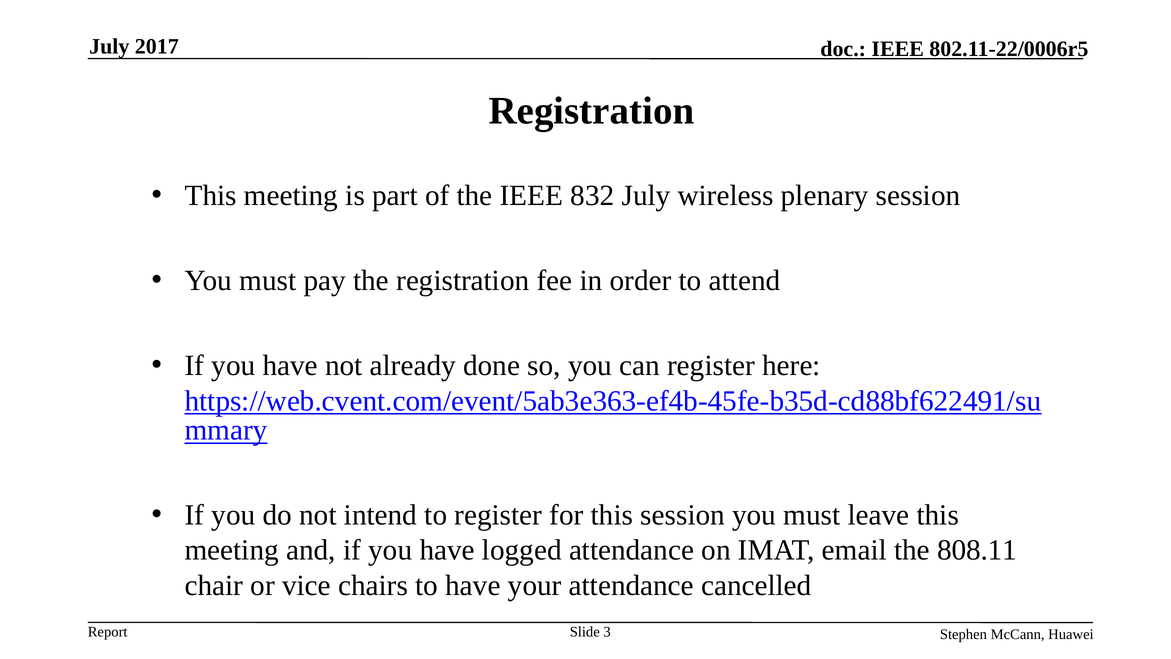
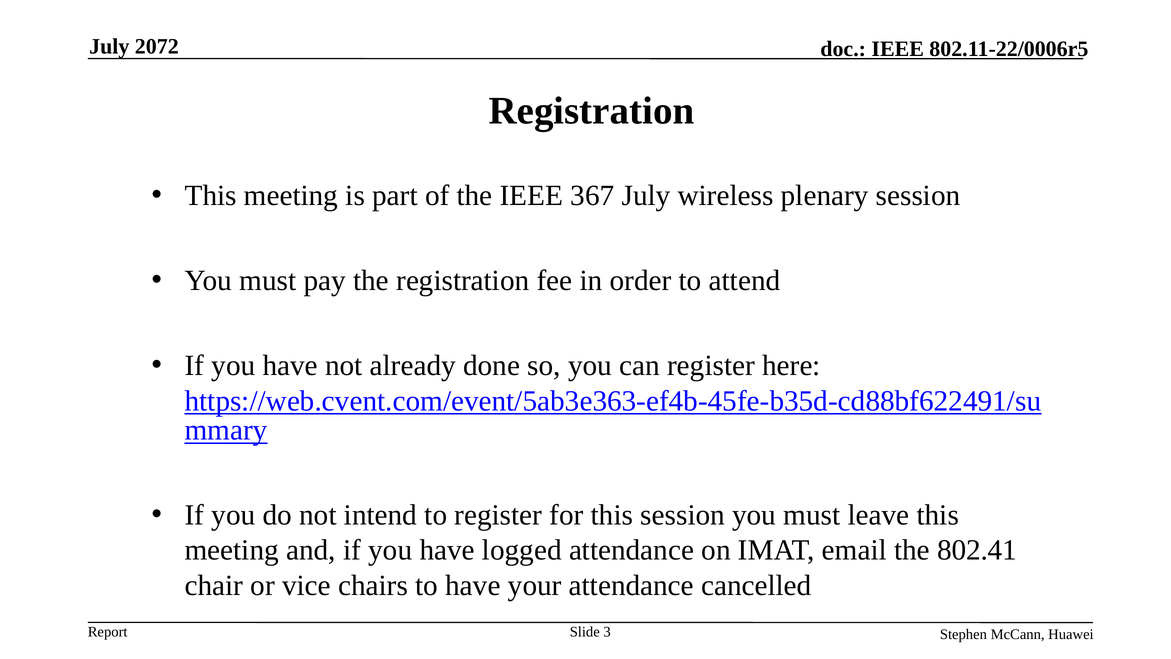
2017: 2017 -> 2072 (157, 47)
832: 832 -> 367 (592, 196)
808.11: 808.11 -> 802.41 (977, 550)
